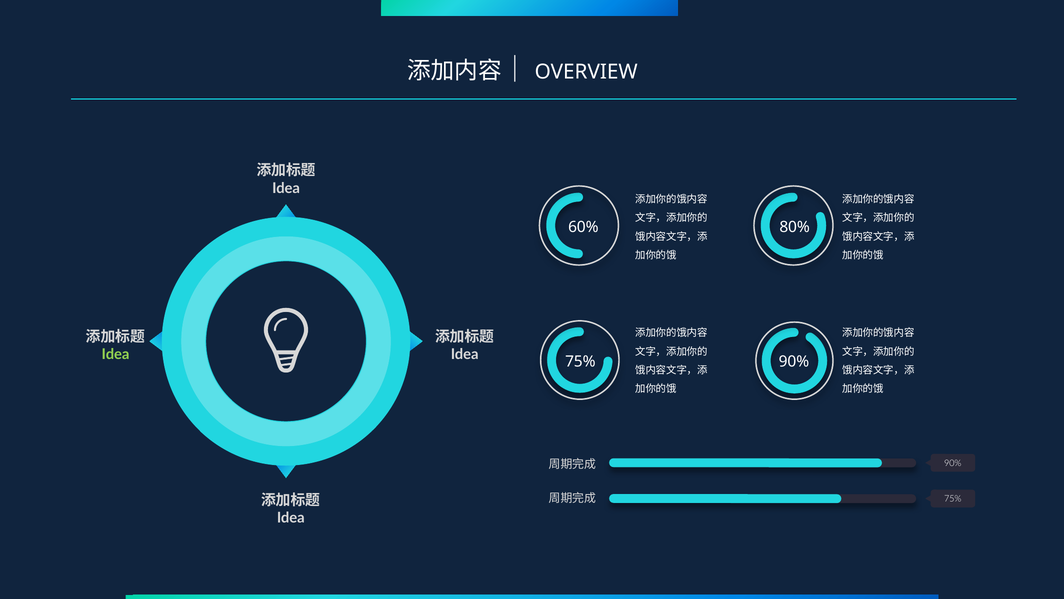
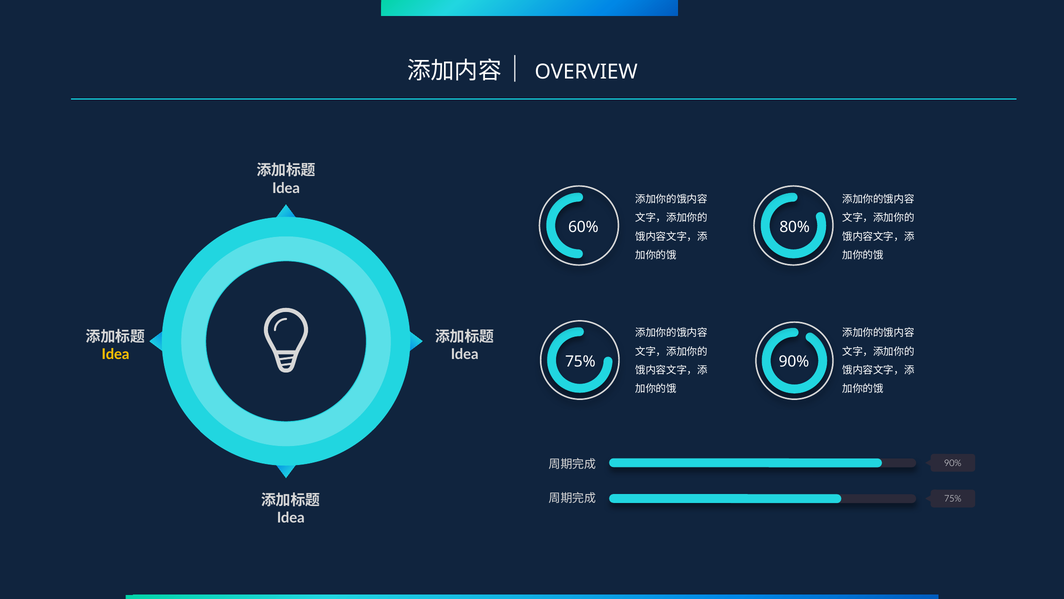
Idea colour: light green -> yellow (115, 354)
